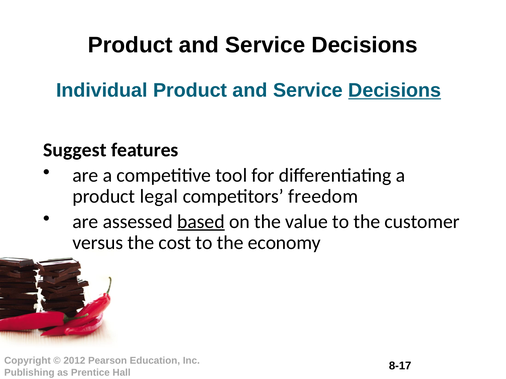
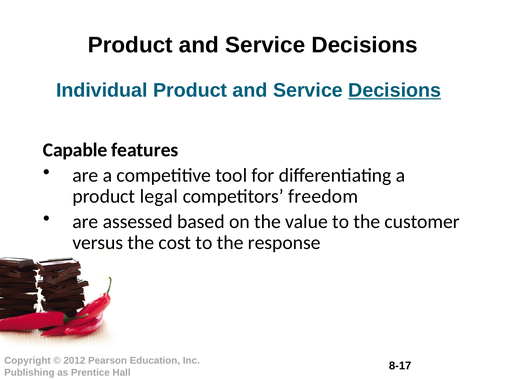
Suggest: Suggest -> Capable (75, 150)
based underline: present -> none (201, 222)
economy: economy -> response (284, 243)
